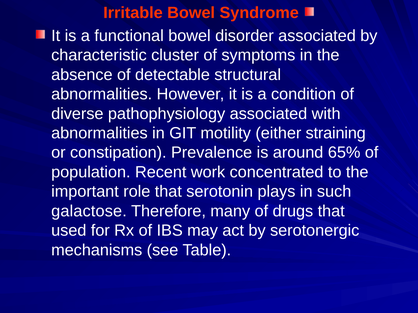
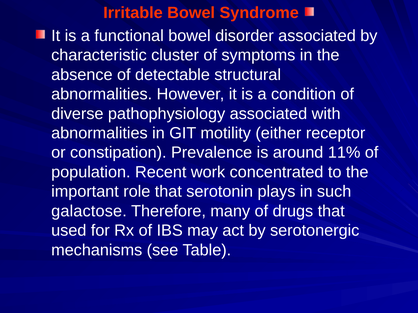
straining: straining -> receptor (336, 133)
65%: 65% -> 11% (344, 153)
